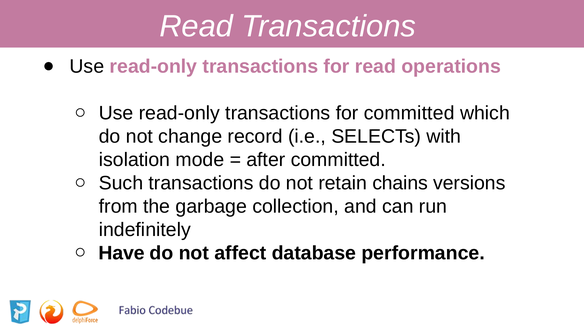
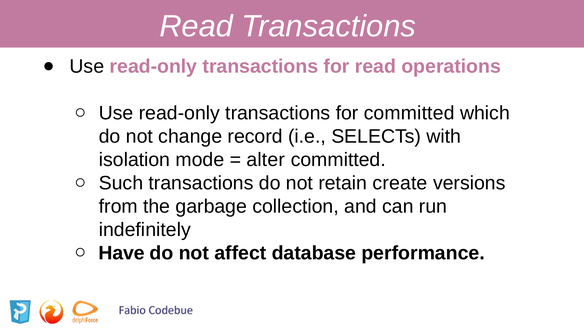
after: after -> alter (266, 160)
chains: chains -> create (400, 183)
